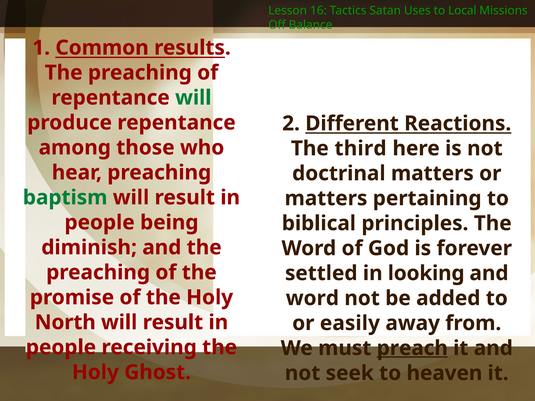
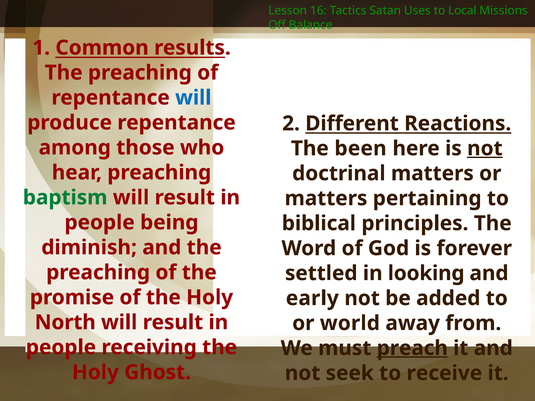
will colour: green -> blue (193, 98)
third: third -> been (361, 149)
not underline: none -> present (485, 149)
word: word -> early (312, 298)
easily: easily -> world (350, 323)
heaven: heaven -> receive (444, 373)
